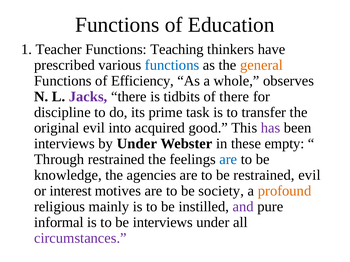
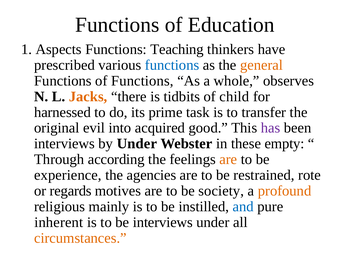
Teacher: Teacher -> Aspects (59, 49)
of Efficiency: Efficiency -> Functions (142, 81)
Jacks colour: purple -> orange (88, 97)
of there: there -> child (234, 97)
discipline: discipline -> harnessed (62, 112)
Through restrained: restrained -> according (116, 160)
are colour: blue -> orange (228, 160)
knowledge: knowledge -> experience (68, 175)
restrained evil: evil -> rote (310, 175)
interest: interest -> regards (71, 191)
and colour: purple -> blue (243, 207)
informal: informal -> inherent (59, 223)
circumstances colour: purple -> orange (80, 238)
